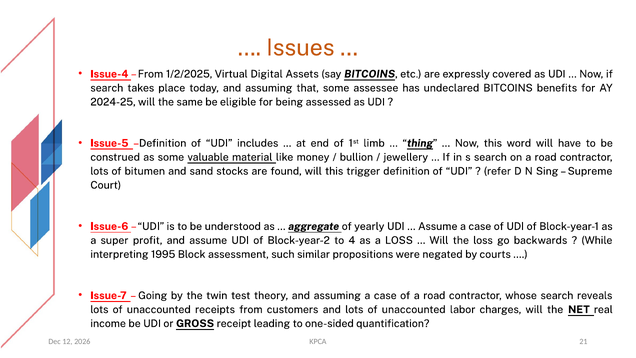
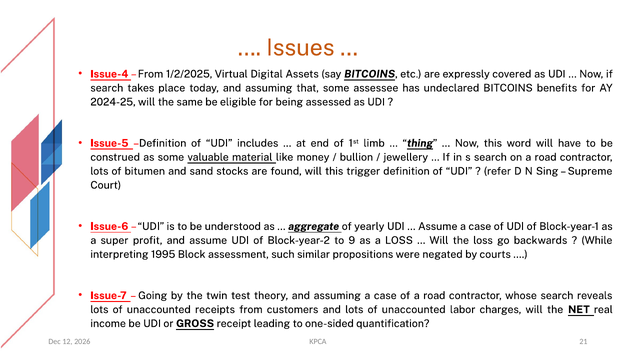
4: 4 -> 9 (352, 240)
